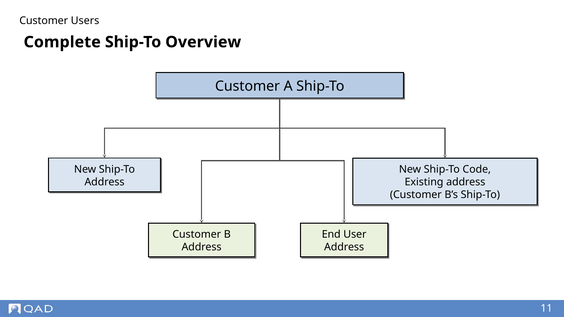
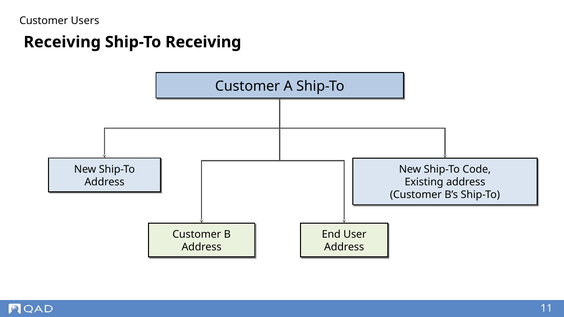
Complete: Complete -> Receiving (62, 42)
Ship-To Overview: Overview -> Receiving (203, 42)
